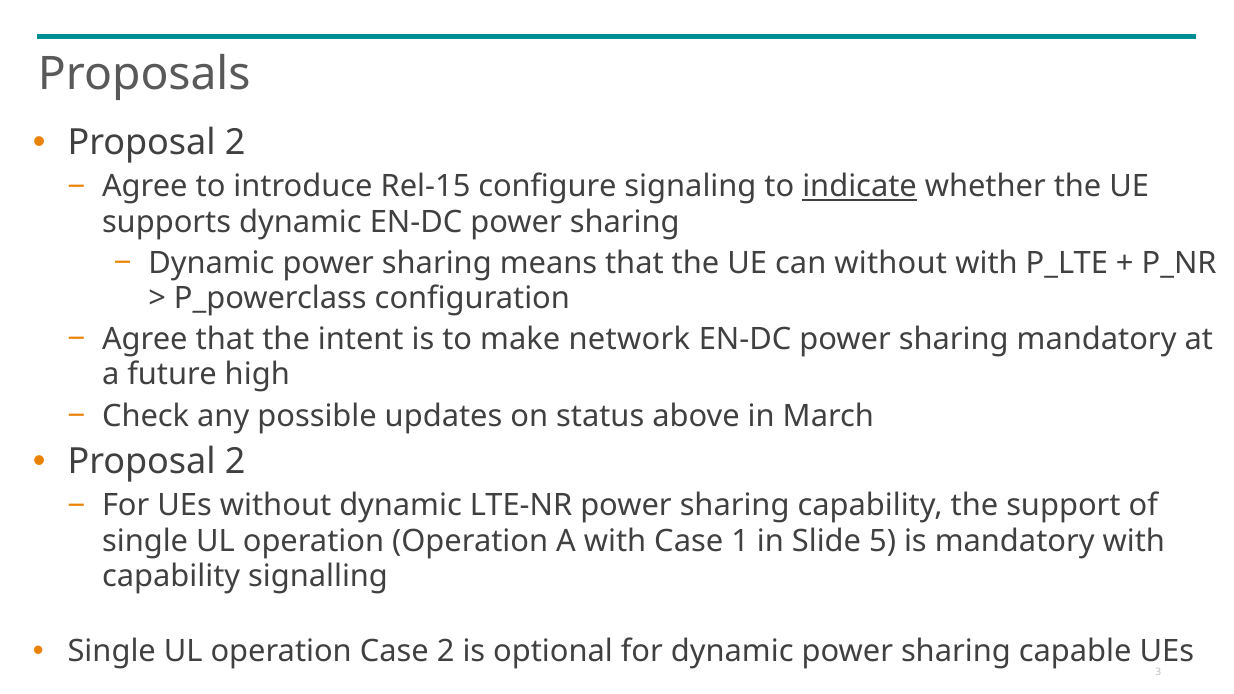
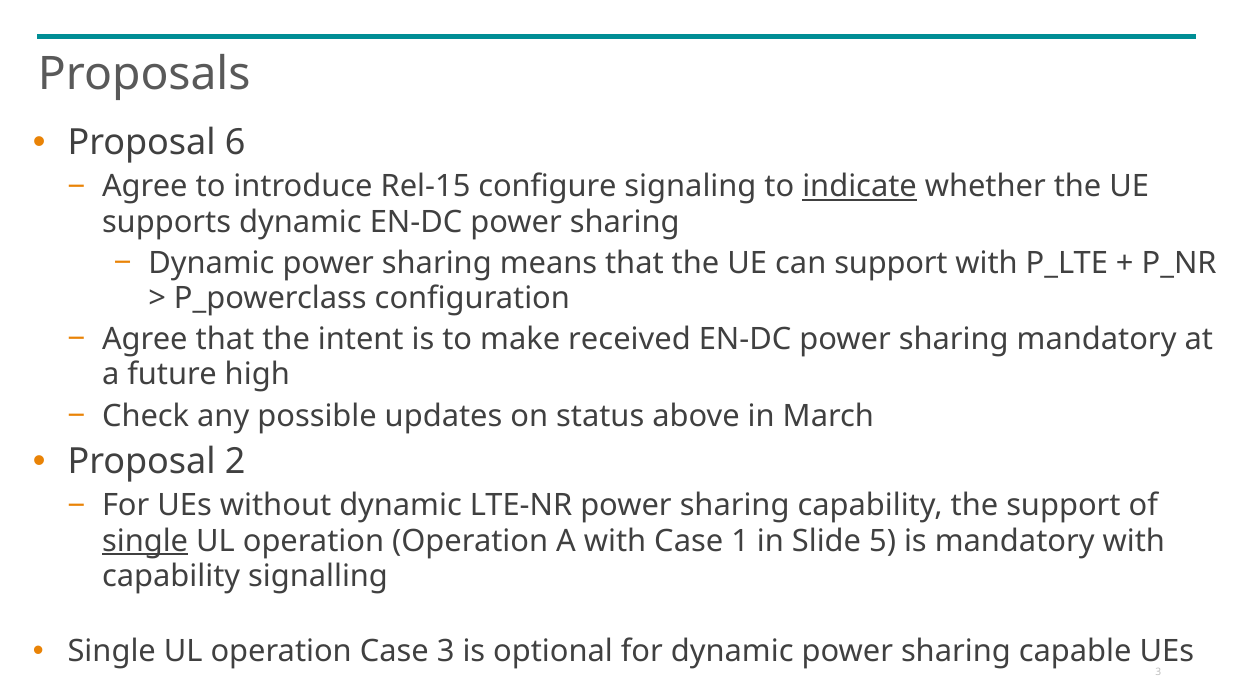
2: 2 -> 6 (235, 143)
can without: without -> support (891, 263)
network: network -> received (630, 340)
single underline: none -> present (145, 541)
Case 2: 2 -> 3 (446, 652)
